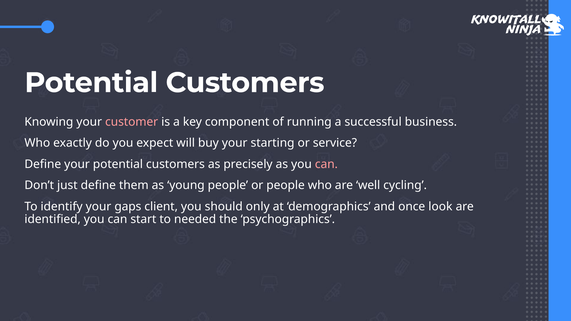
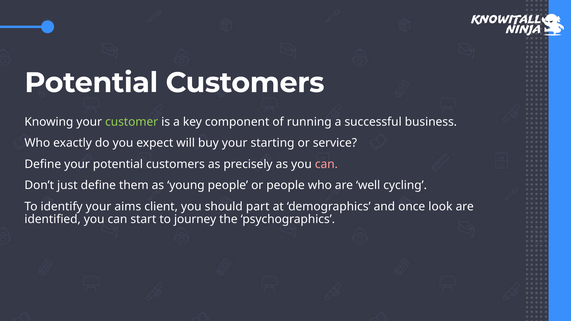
customer colour: pink -> light green (132, 122)
gaps: gaps -> aims (128, 207)
only: only -> part (258, 207)
needed: needed -> journey (195, 219)
